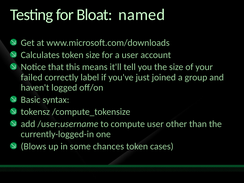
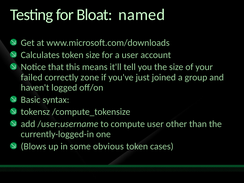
label: label -> zone (90, 77)
chances: chances -> obvious (108, 146)
